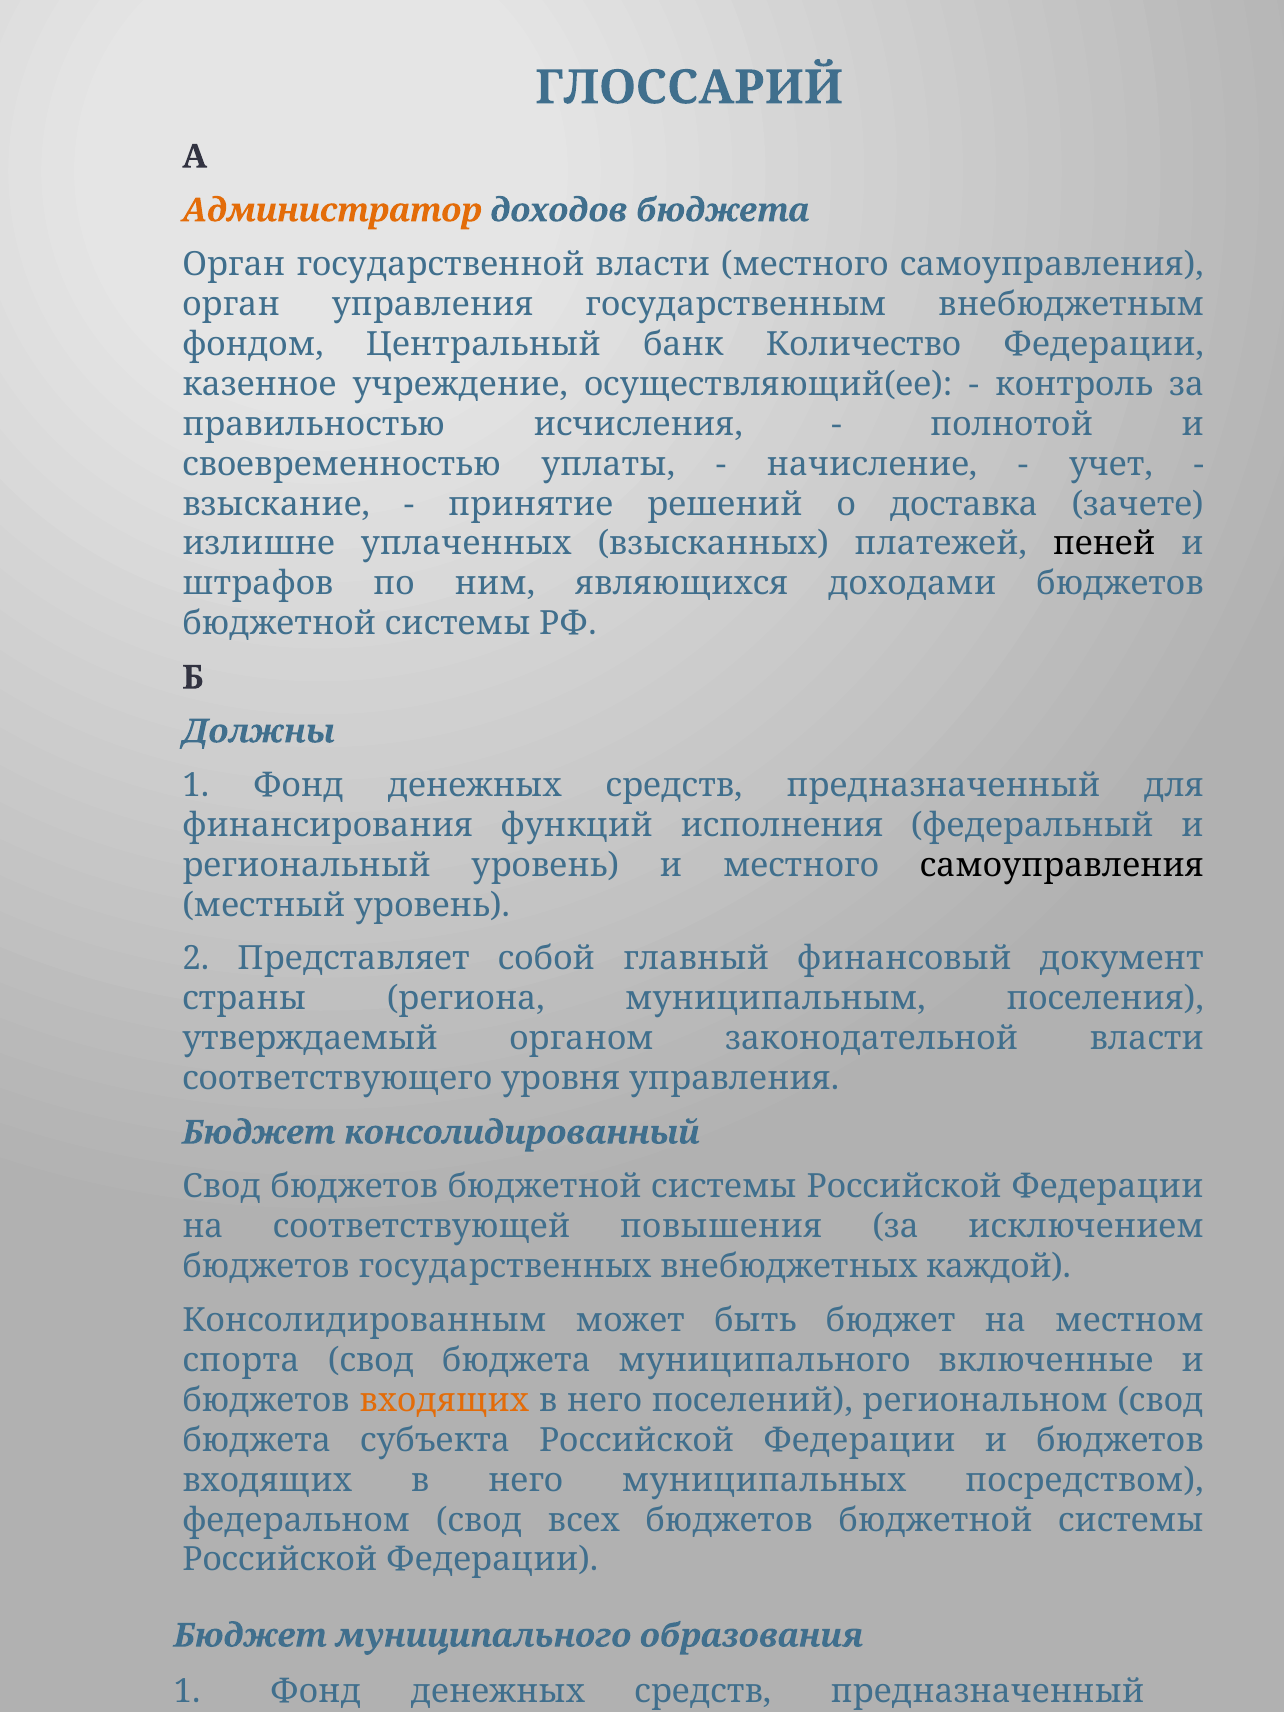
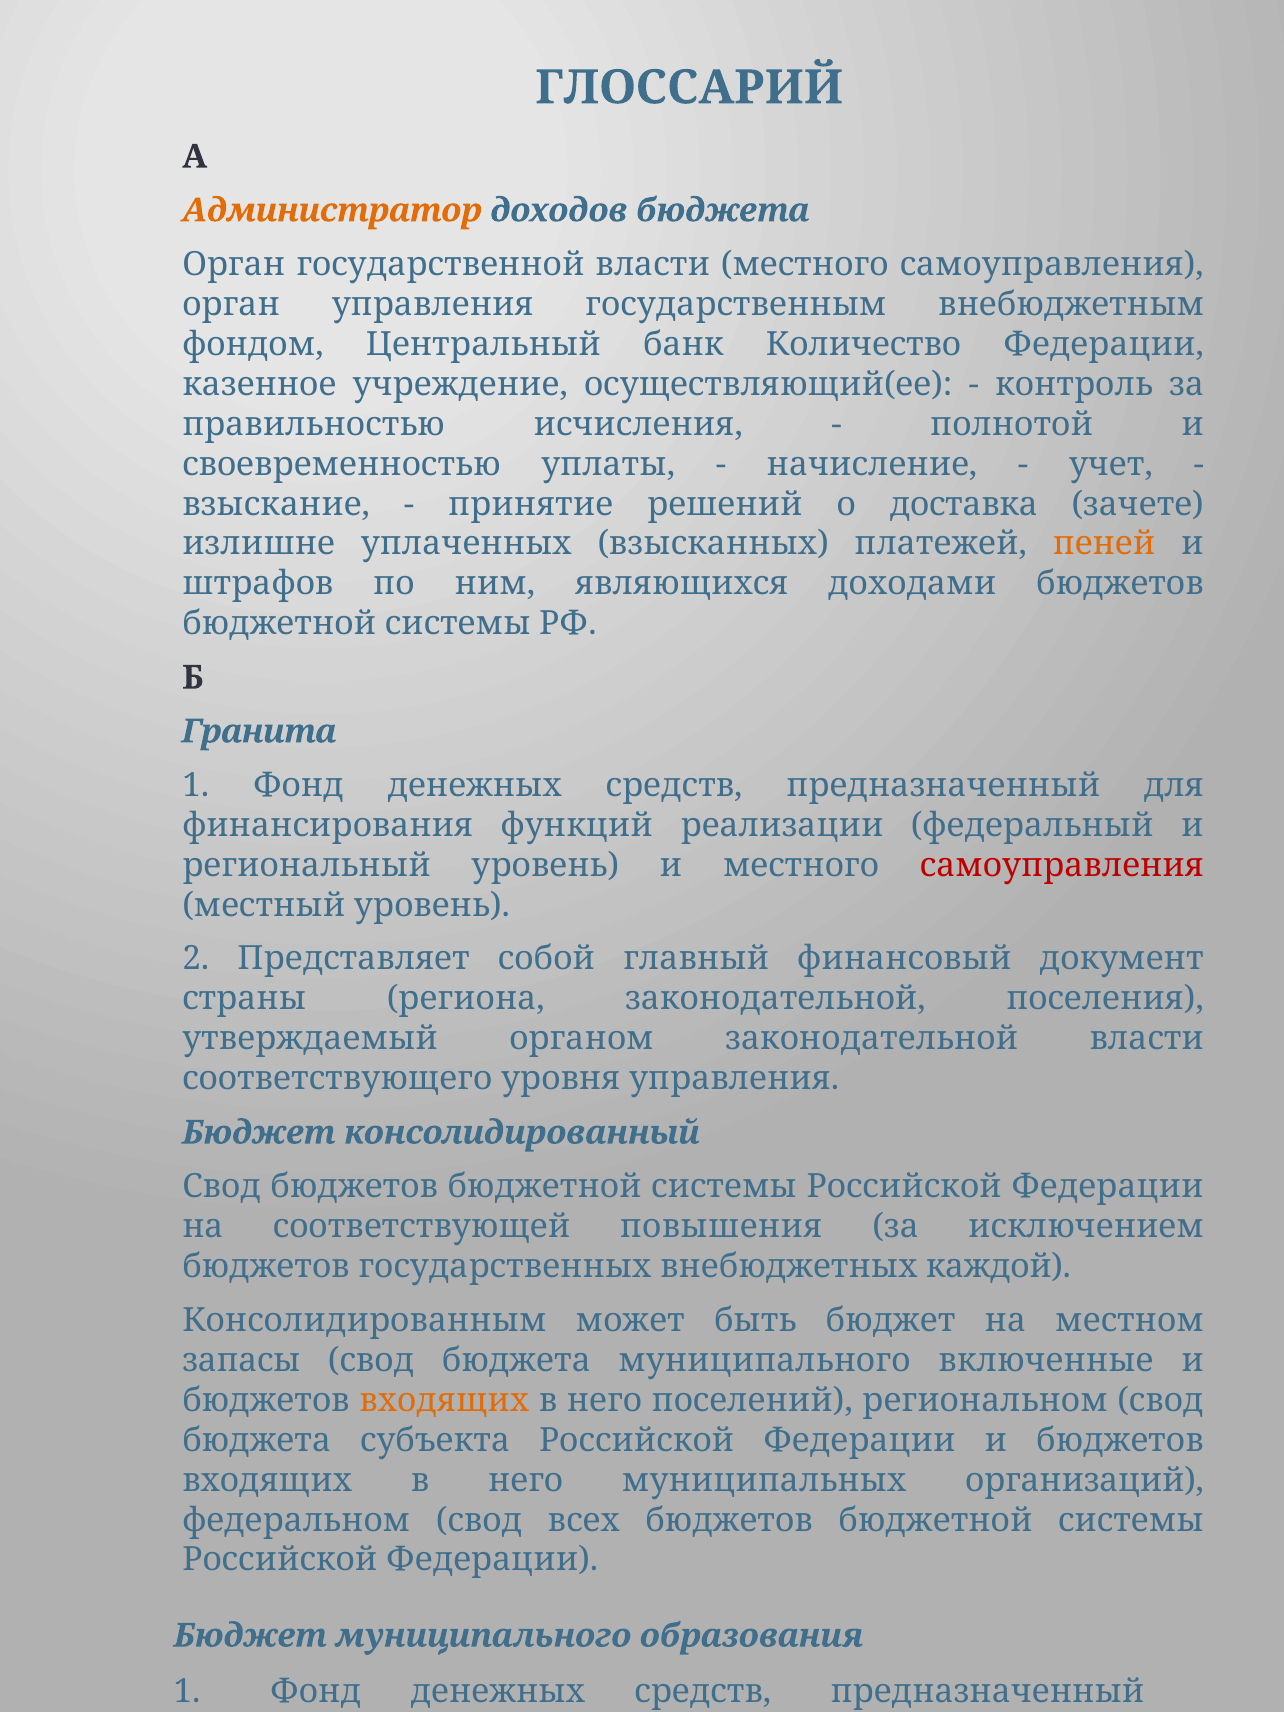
пеней colour: black -> orange (1104, 544)
Должны: Должны -> Гранита (259, 732)
исполнения: исполнения -> реализации (782, 825)
самоуправления colour: black -> red (1062, 865)
региона муниципальным: муниципальным -> законодательной (775, 999)
спорта: спорта -> запасы (241, 1360)
посредством: посредством -> организаций (1085, 1480)
